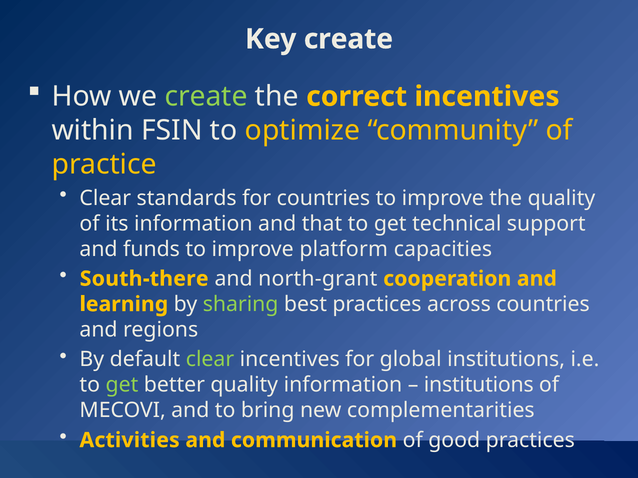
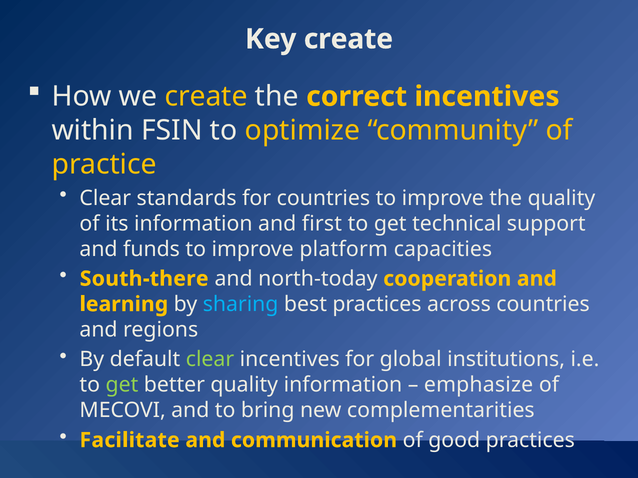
create colour: light green -> yellow (206, 97)
that: that -> first (322, 224)
north-grant: north-grant -> north-today (318, 279)
sharing colour: light green -> light blue (241, 305)
institutions: institutions -> emphasize (479, 385)
Activities: Activities -> Facilitate (130, 441)
